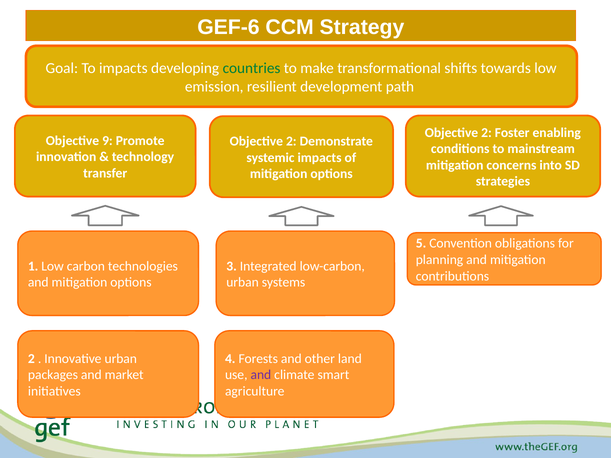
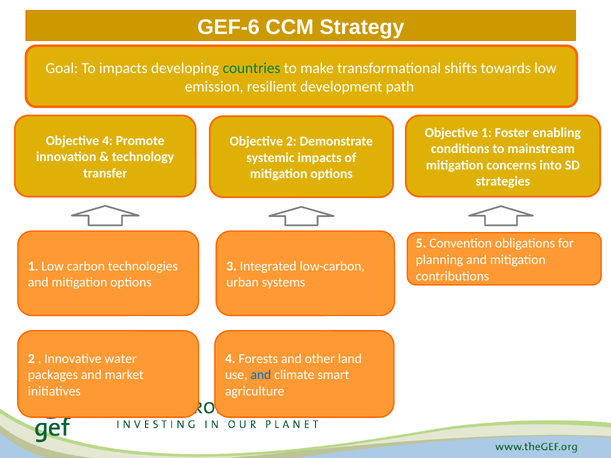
2: 2 -> 1 (486, 133)
Objective 9: 9 -> 4 (107, 141)
Innovative urban: urban -> water (121, 359)
and colour: purple -> blue (261, 375)
